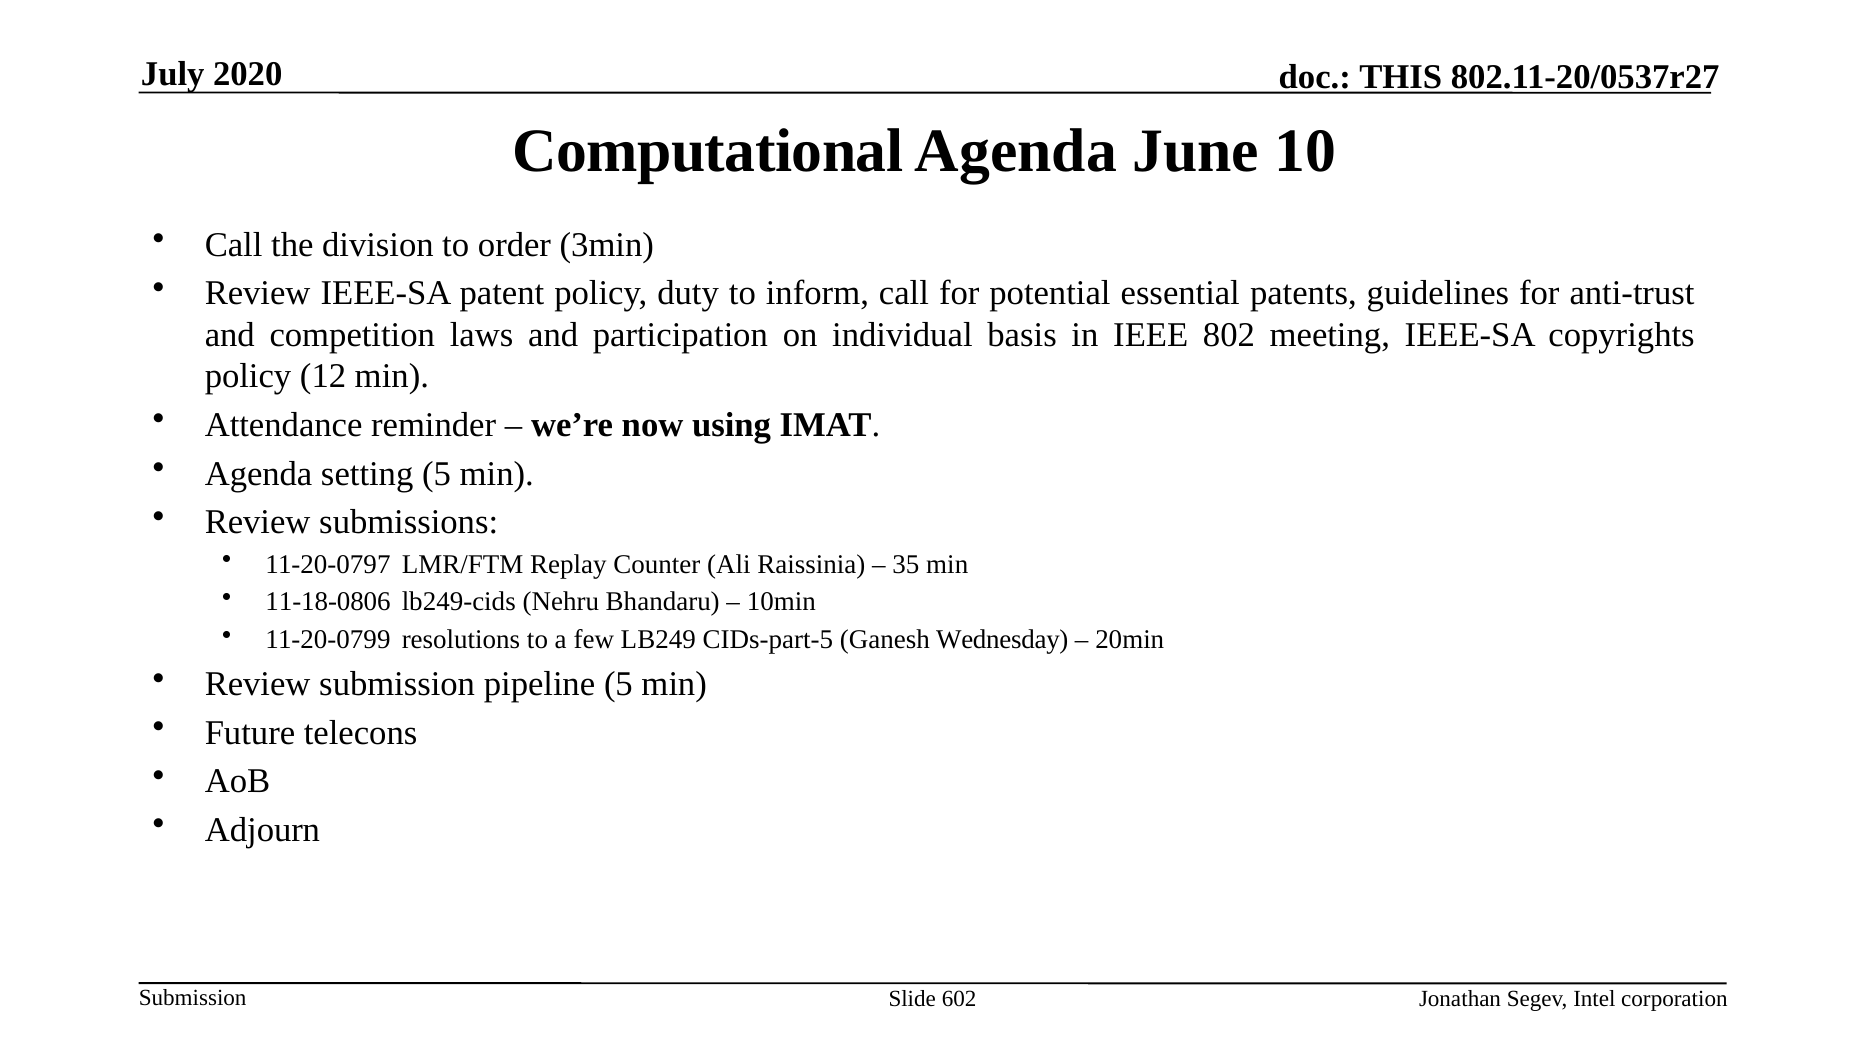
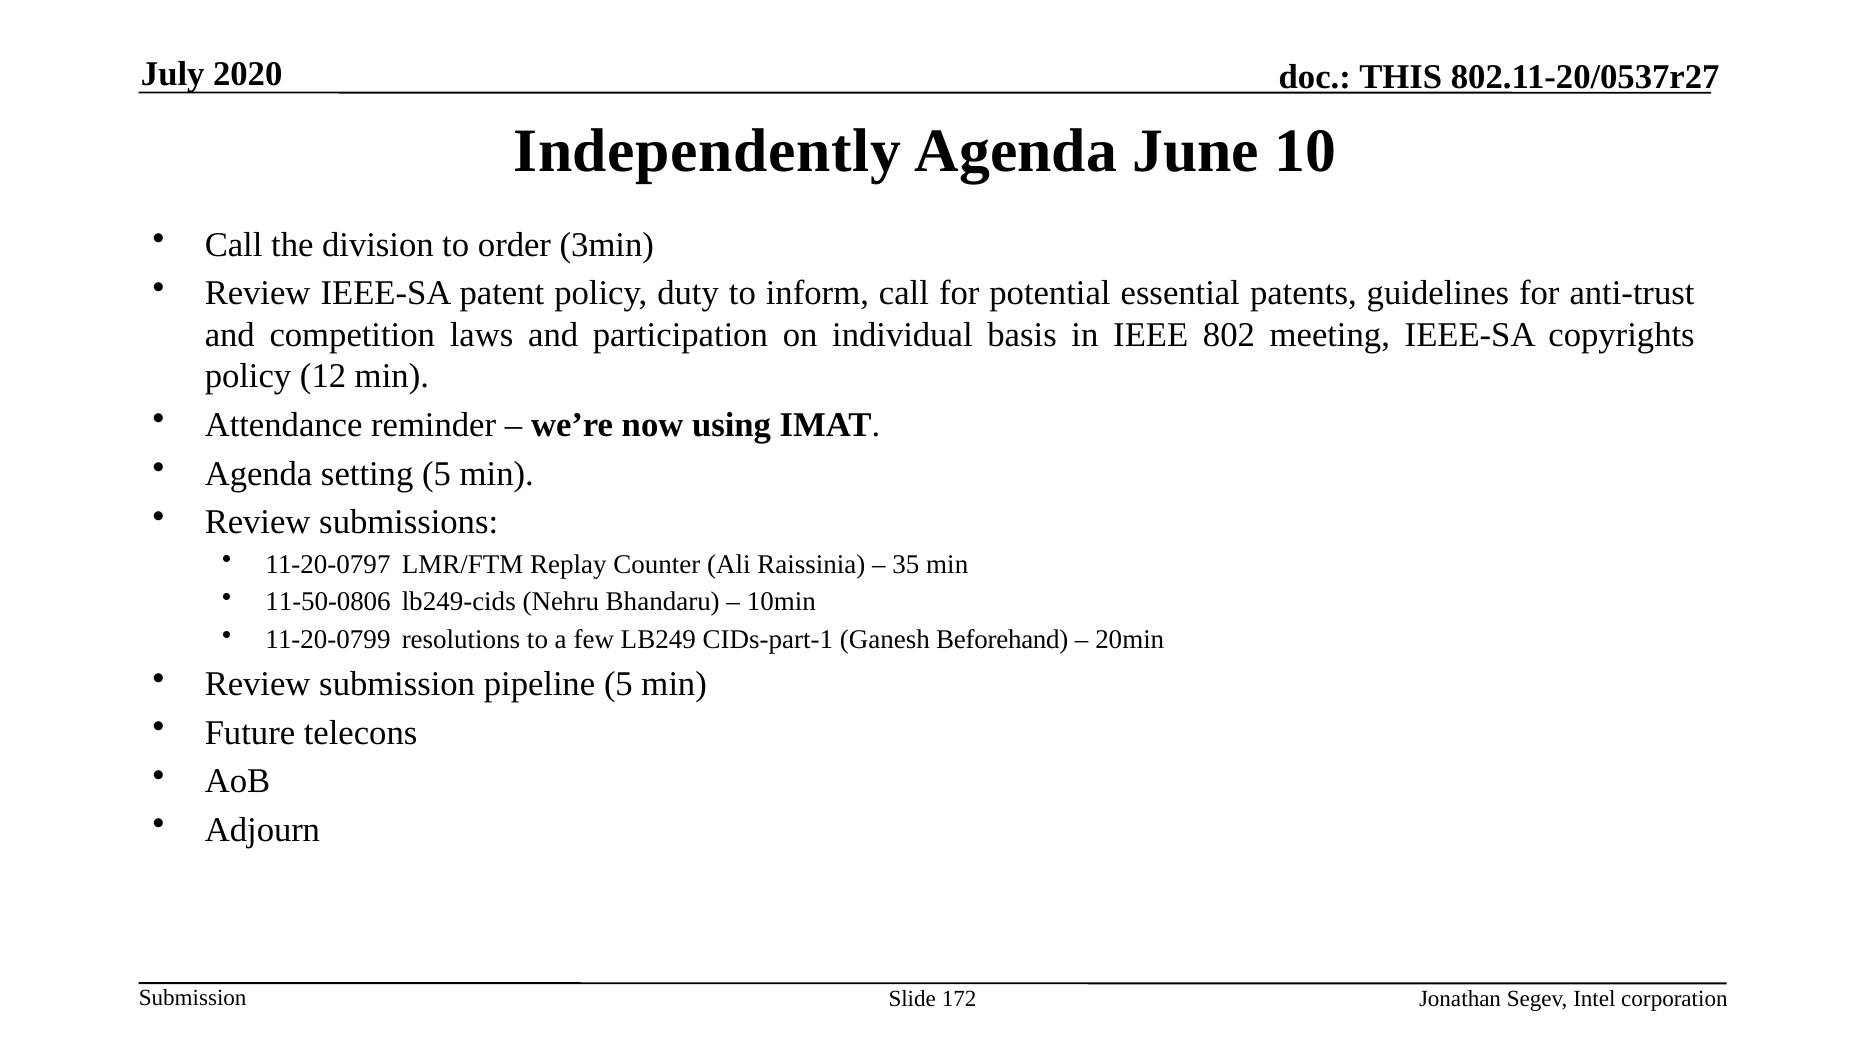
Computational: Computational -> Independently (707, 151)
11-18-0806: 11-18-0806 -> 11-50-0806 (328, 602)
CIDs-part-5: CIDs-part-5 -> CIDs-part-1 (768, 640)
Wednesday: Wednesday -> Beforehand (1002, 640)
602: 602 -> 172 (959, 998)
